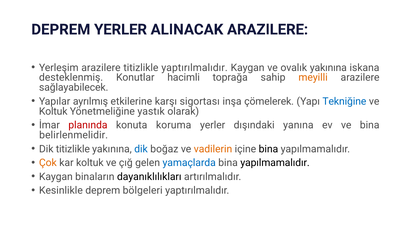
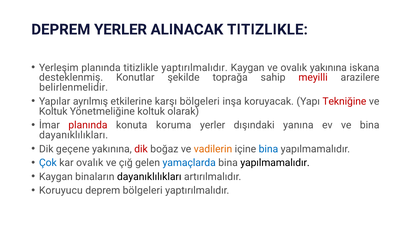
ALINACAK ARAZILERE: ARAZILERE -> TITIZLIKLE (267, 30)
Yerleşim arazilere: arazilere -> planında (101, 68)
hacimli: hacimli -> şekilde (184, 78)
meyilli colour: orange -> red (313, 78)
sağlayabilecek: sağlayabilecek -> belirlenmelidir (74, 88)
karşı sigortası: sigortası -> bölgeleri (200, 101)
çömelerek: çömelerek -> koruyacak (269, 101)
Tekniğine colour: blue -> red (344, 101)
Yönetmeliğine yastık: yastık -> koltuk (151, 111)
belirlenmelidir: belirlenmelidir -> dayanıklılıkları (74, 135)
Dik titizlikle: titizlikle -> geçene (73, 149)
dik colour: blue -> red (141, 149)
bina colour: black -> blue (268, 149)
Çok colour: orange -> blue (48, 163)
kar koltuk: koltuk -> ovalık (90, 163)
Kesinlikle: Kesinlikle -> Koruyucu (61, 191)
